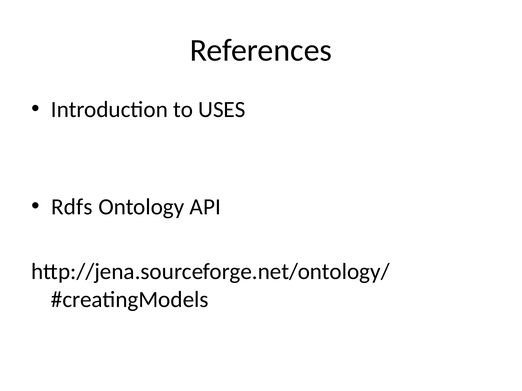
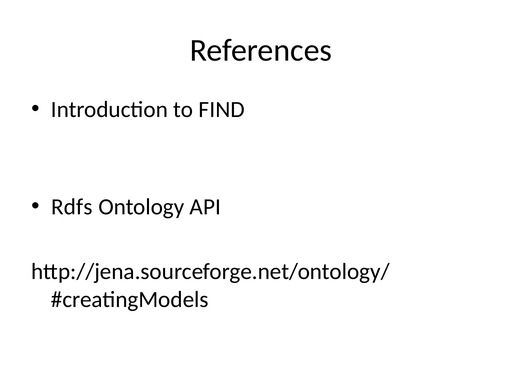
USES: USES -> FIND (222, 110)
